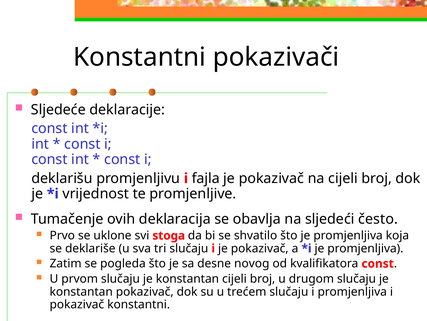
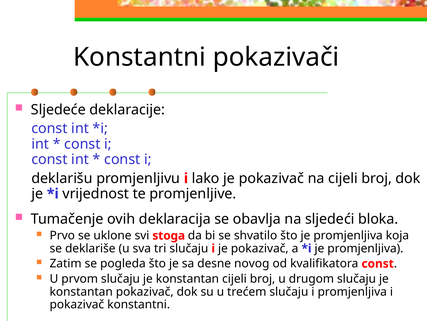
fajla: fajla -> lako (206, 178)
često: često -> bloka (378, 219)
